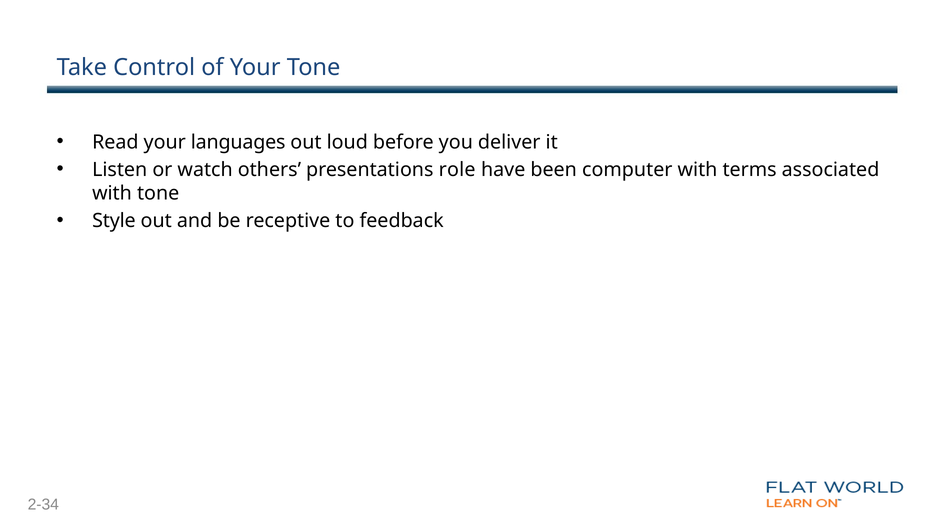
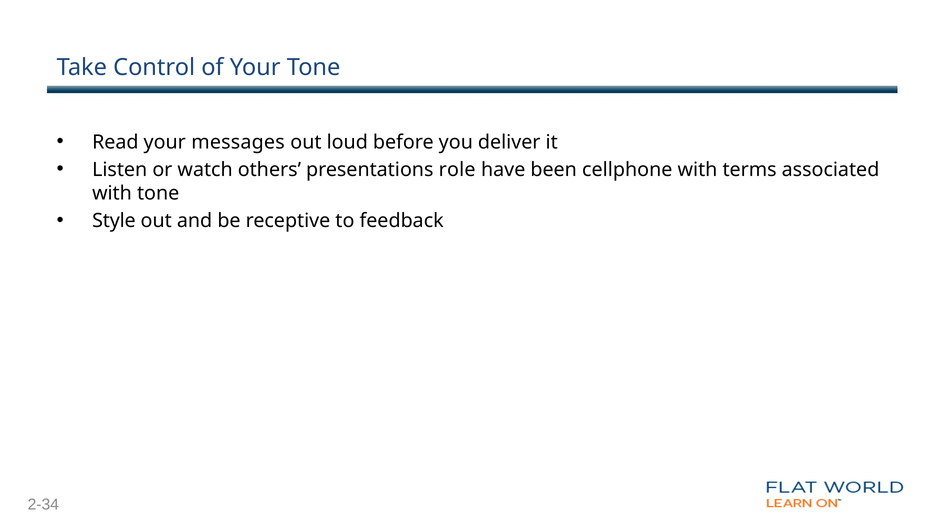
languages: languages -> messages (238, 142)
computer: computer -> cellphone (627, 170)
